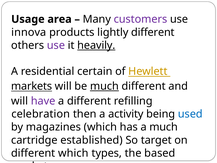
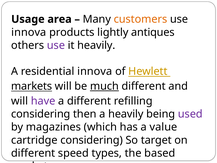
customers colour: purple -> orange (140, 19)
lightly different: different -> antiques (153, 32)
heavily underline: present -> none (96, 45)
residential certain: certain -> innova (95, 71)
celebration: celebration -> considering (41, 114)
a activity: activity -> heavily (126, 114)
used colour: blue -> purple (190, 114)
a much: much -> value (163, 127)
cartridge established: established -> considering (92, 140)
different which: which -> speed (73, 153)
